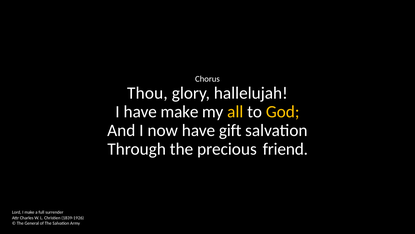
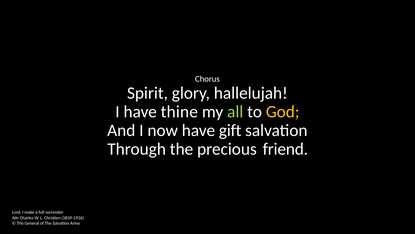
Thou: Thou -> Spirit (147, 93)
have make: make -> thine (179, 111)
all colour: yellow -> light green (235, 111)
